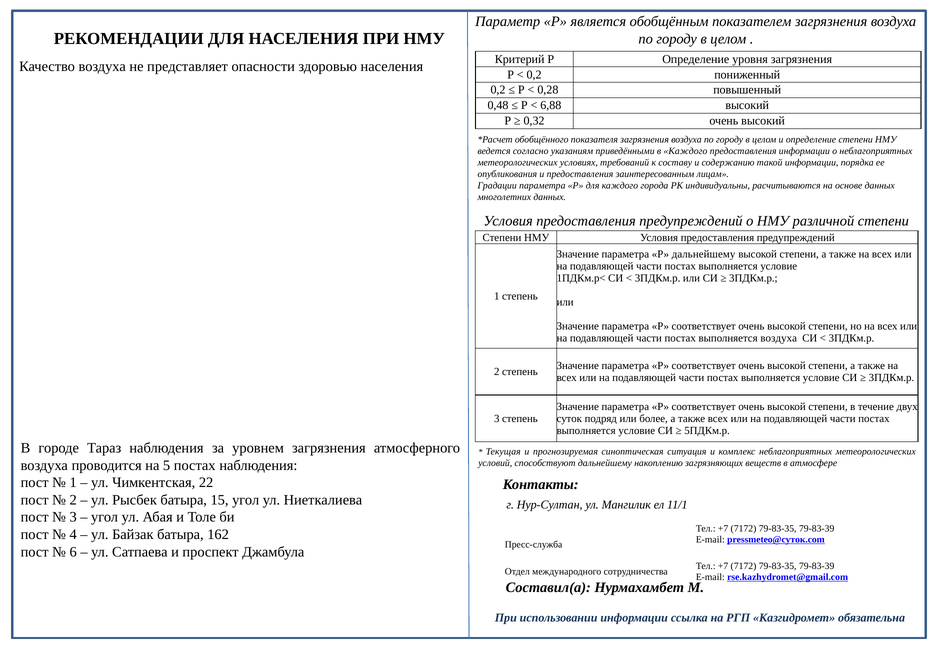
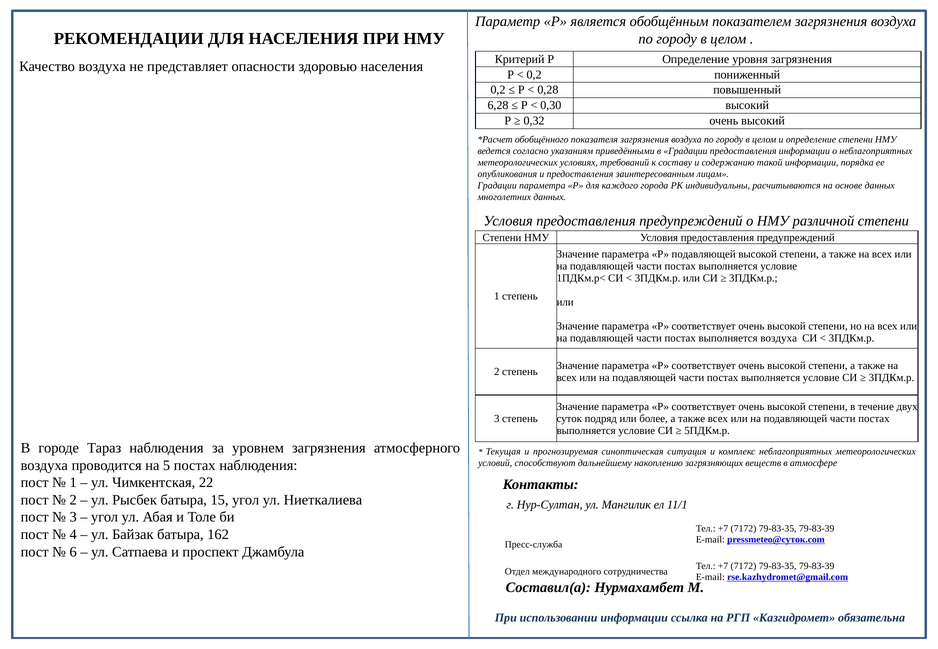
0,48: 0,48 -> 6,28 (498, 106)
6,88: 6,88 -> 0,30 (551, 106)
в Каждого: Каждого -> Градации (686, 151)
Р дальнейшему: дальнейшему -> подавляющей (704, 254)
